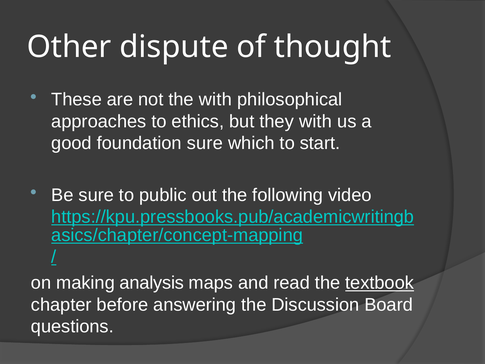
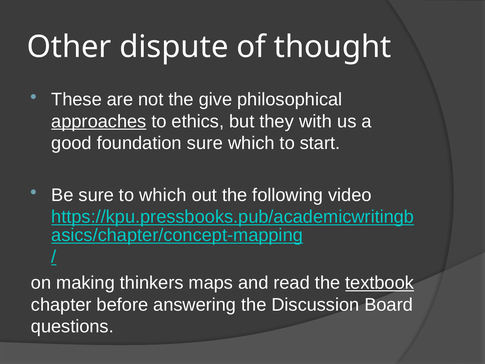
the with: with -> give (216, 99)
approaches underline: none -> present (99, 121)
to public: public -> which (163, 195)
analysis: analysis -> thinkers (152, 283)
